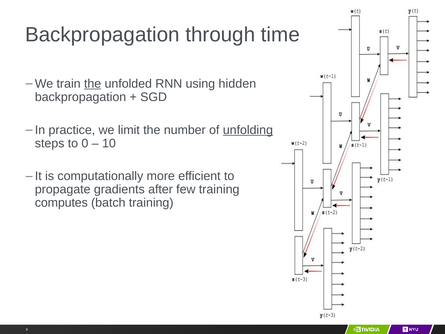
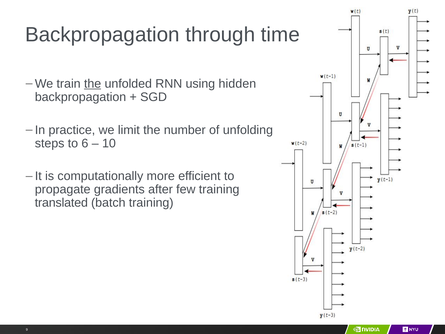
unfolding underline: present -> none (248, 130)
0: 0 -> 6 (85, 143)
computes: computes -> translated (61, 203)
